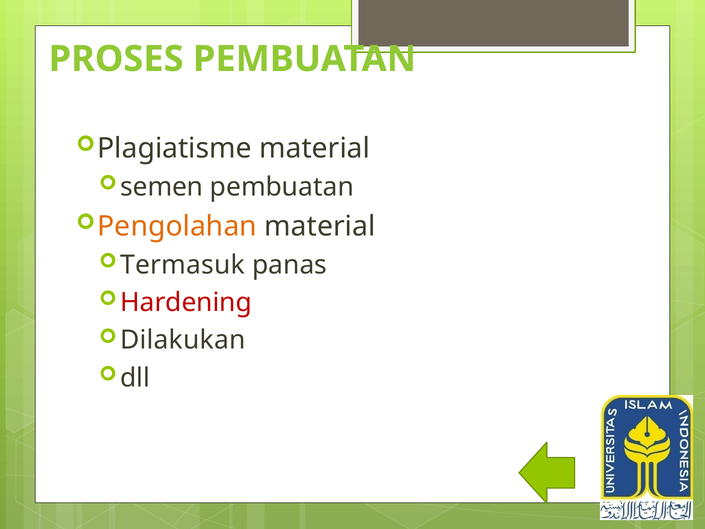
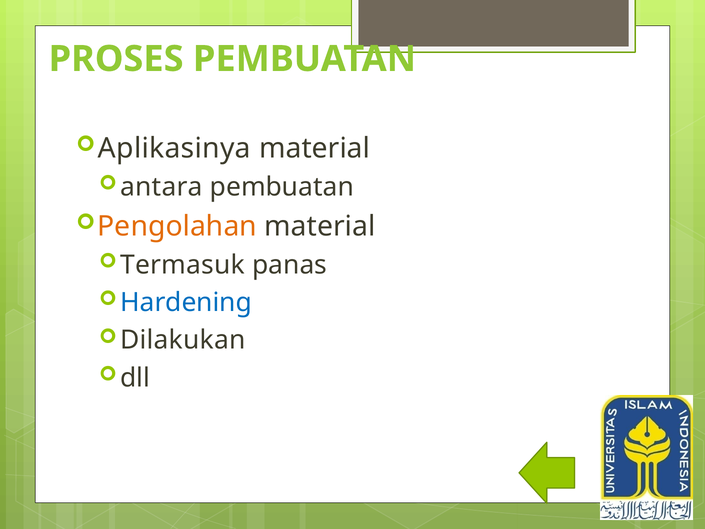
Plagiatisme: Plagiatisme -> Aplikasinya (174, 148)
semen: semen -> antara (162, 187)
Hardening colour: red -> blue (186, 302)
